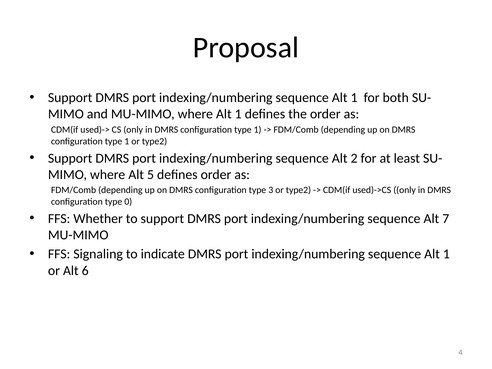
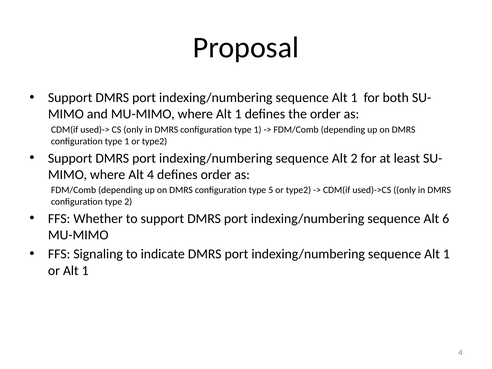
Alt 5: 5 -> 4 (151, 175)
3: 3 -> 5 (271, 190)
type 0: 0 -> 2 (128, 202)
7: 7 -> 6 (446, 219)
or Alt 6: 6 -> 1 (85, 271)
